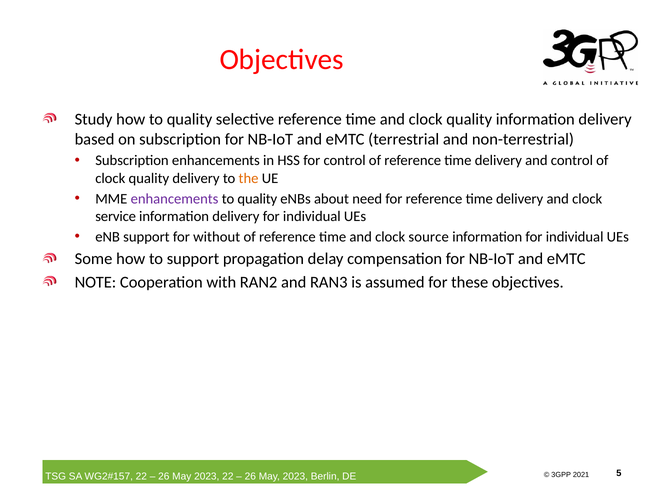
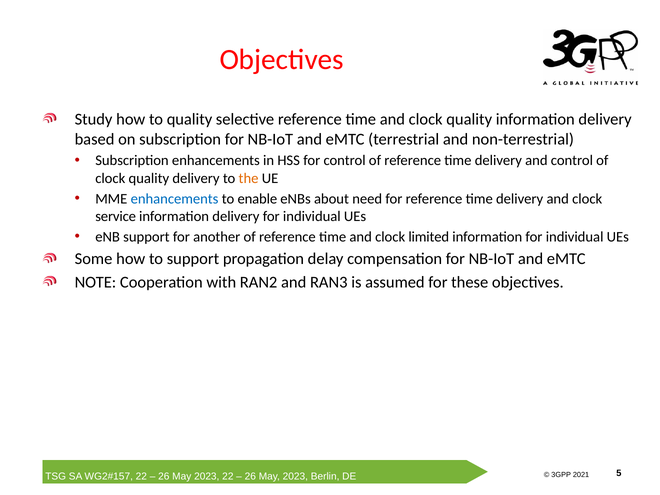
enhancements colour: purple -> blue (175, 199)
quality: quality -> enable (257, 199)
without: without -> another (217, 237)
source: source -> limited (429, 237)
